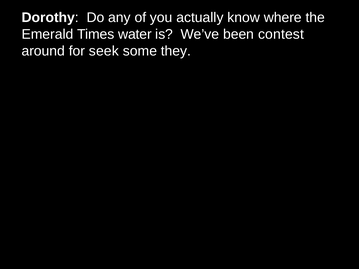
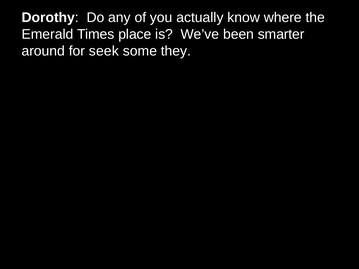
water: water -> place (135, 34)
contest: contest -> smarter (281, 34)
